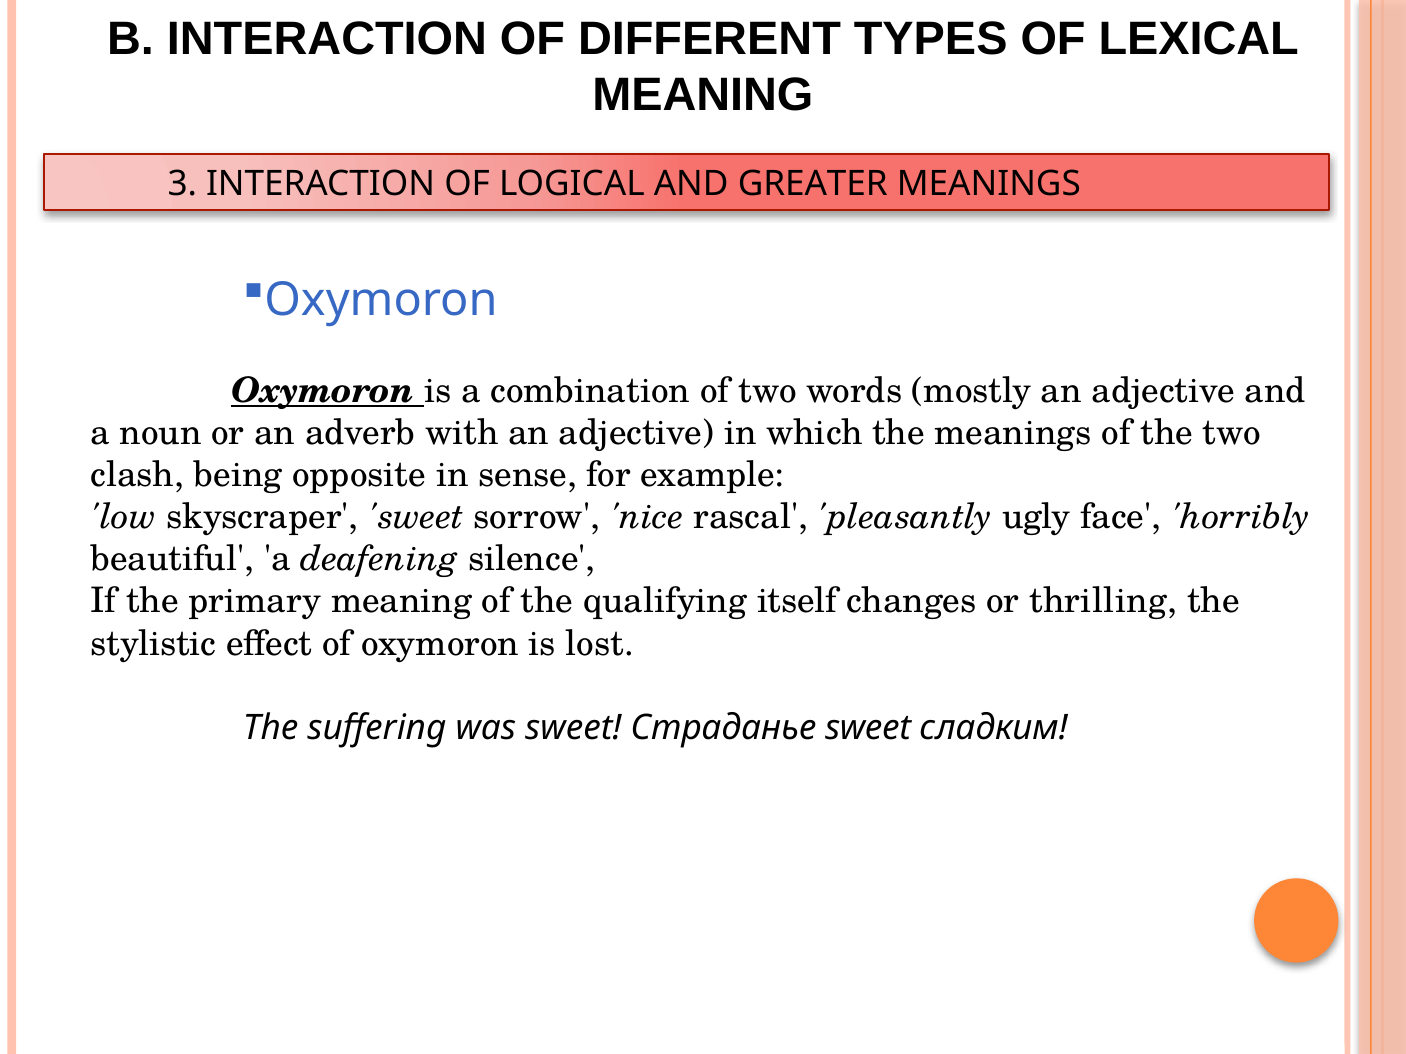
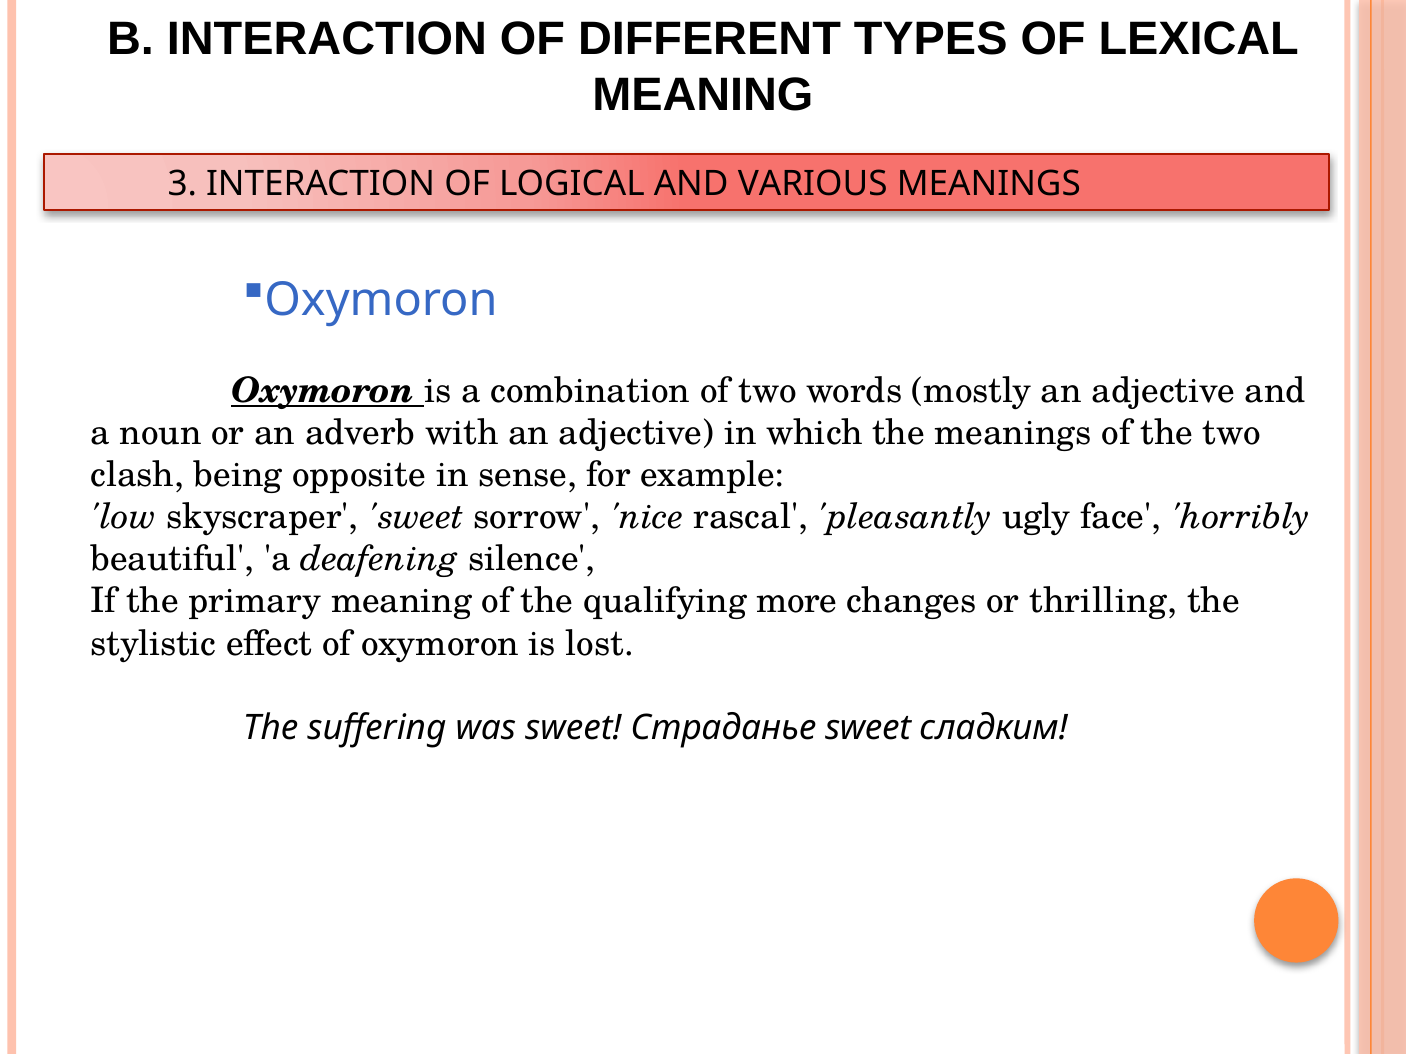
GREATER: GREATER -> VARIOUS (813, 184)
itself: itself -> more (797, 602)
